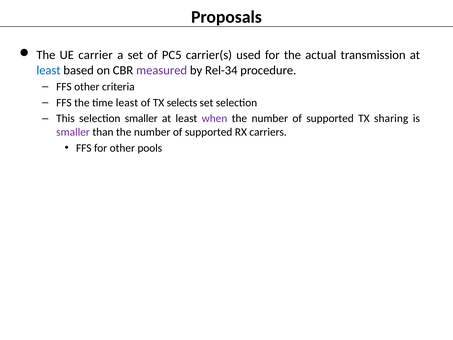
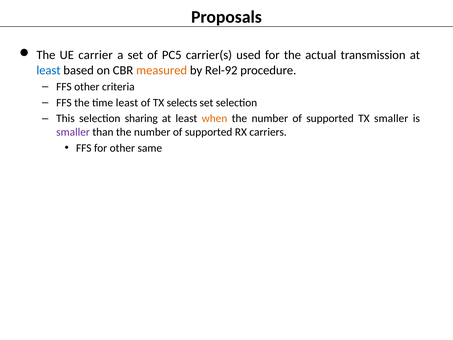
measured colour: purple -> orange (162, 70)
Rel-34: Rel-34 -> Rel-92 (221, 70)
selection smaller: smaller -> sharing (141, 118)
when colour: purple -> orange (215, 118)
TX sharing: sharing -> smaller (391, 118)
pools: pools -> same (150, 148)
